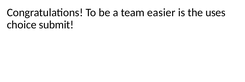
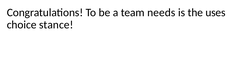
easier: easier -> needs (161, 12)
submit: submit -> stance (56, 25)
